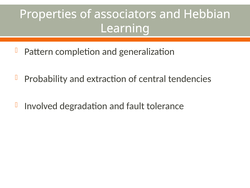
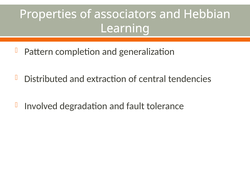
Probability: Probability -> Distributed (46, 79)
